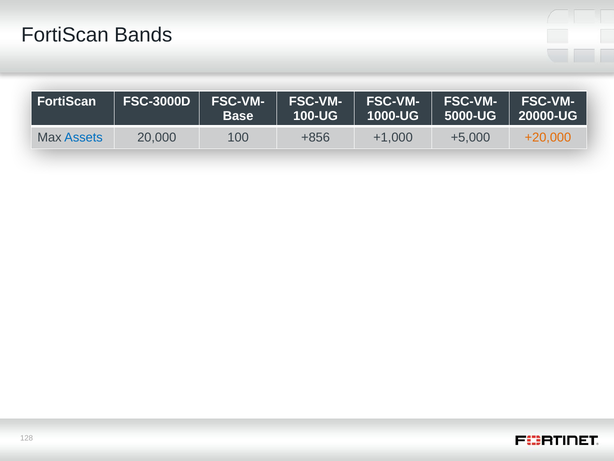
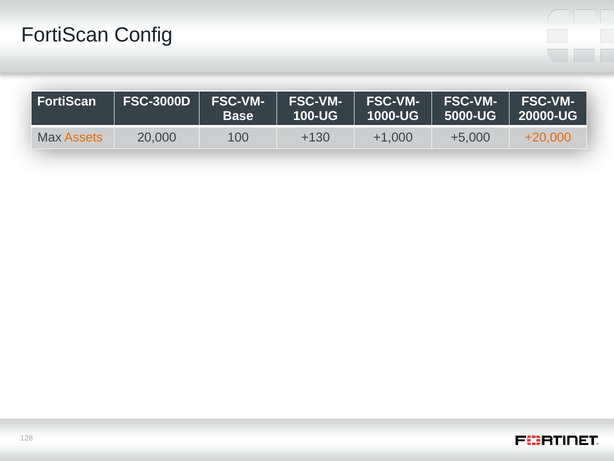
Bands: Bands -> Config (143, 35)
Assets colour: blue -> orange (84, 138)
+856: +856 -> +130 (316, 138)
